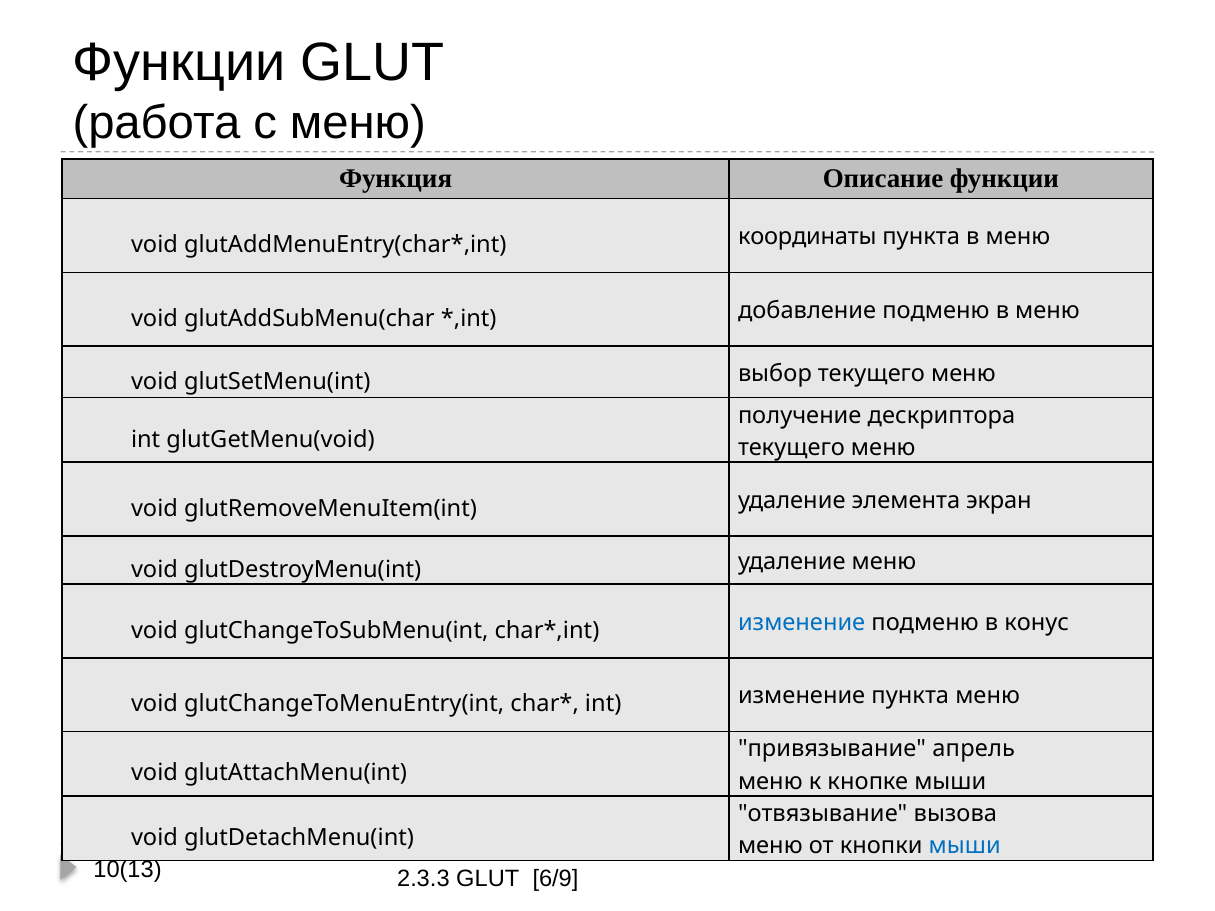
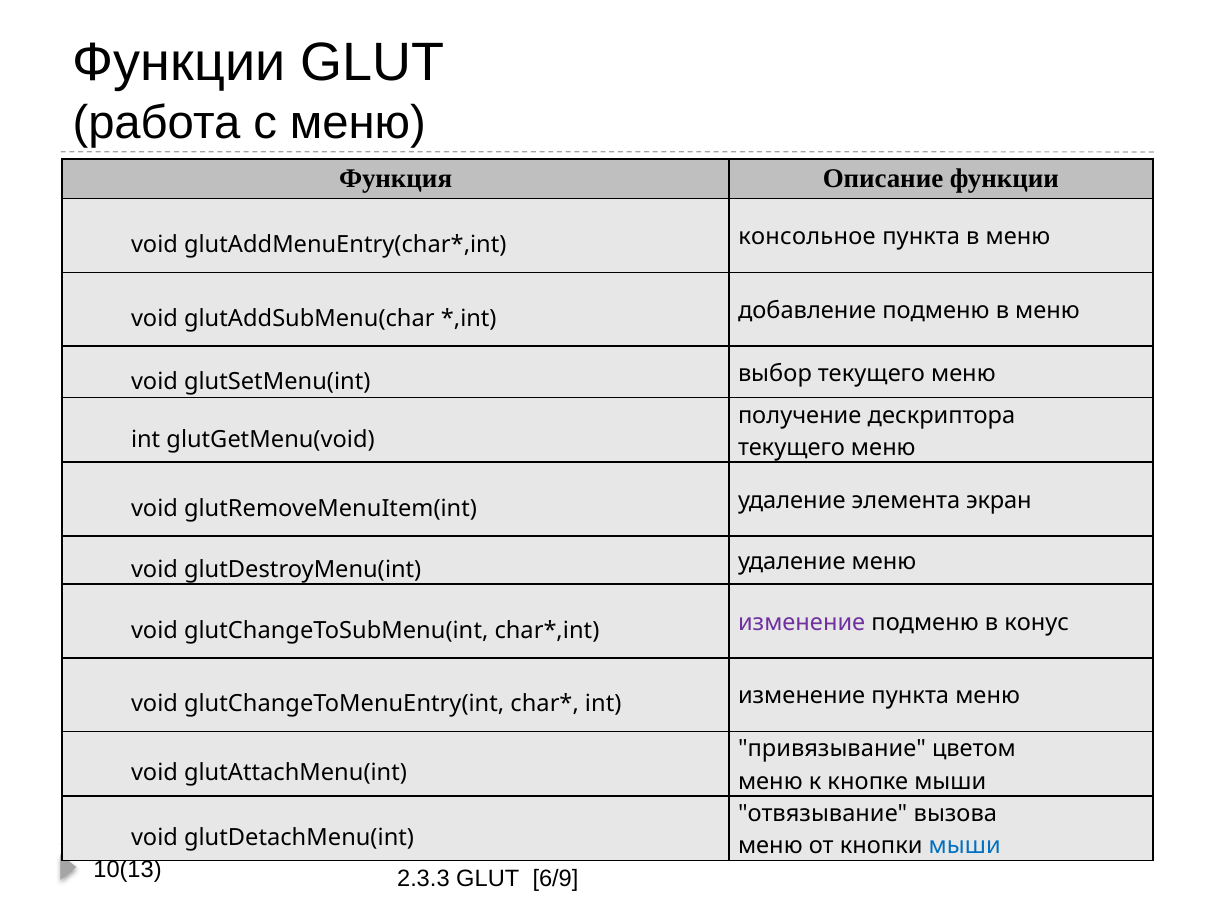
координаты: координаты -> консольное (807, 237)
изменение colour: blue -> purple (802, 623)
апрель: апрель -> цветом (974, 749)
